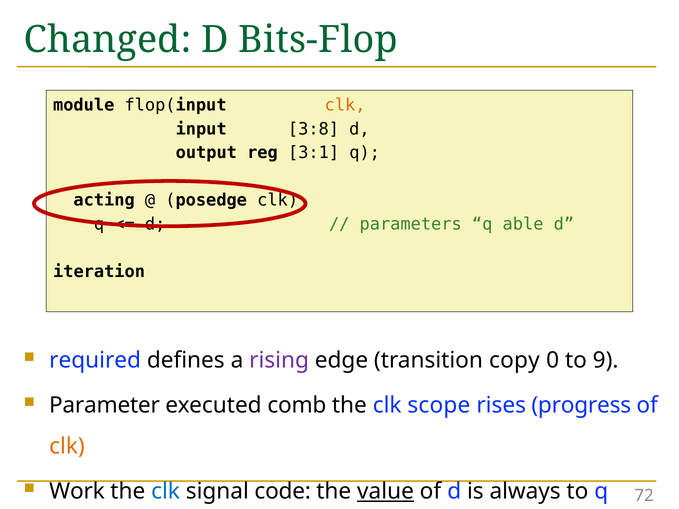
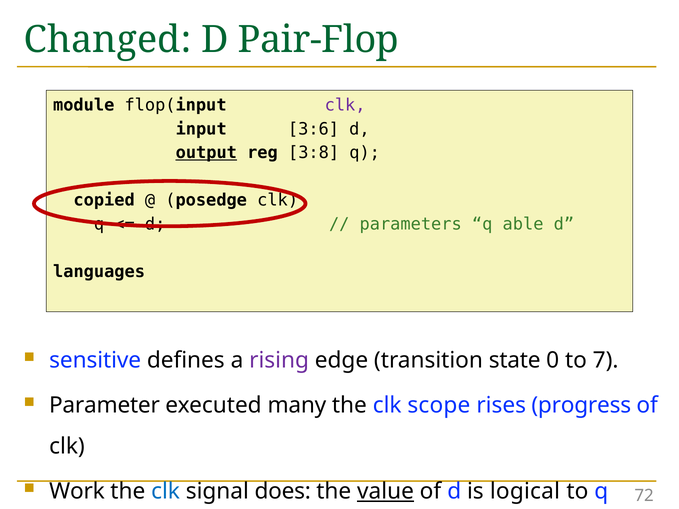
Bits-Flop: Bits-Flop -> Pair-Flop (318, 40)
clk colour: orange -> purple (345, 105)
3:8: 3:8 -> 3:6 (313, 129)
output underline: none -> present (206, 153)
3:1: 3:1 -> 3:8 (314, 153)
acting: acting -> copied (104, 200)
iteration: iteration -> languages (99, 272)
required: required -> sensitive (95, 360)
copy: copy -> state (515, 360)
9: 9 -> 7 (606, 360)
comb: comb -> many (297, 406)
clk colour: orange -> black (67, 446)
code: code -> does (283, 492)
always: always -> logical (525, 492)
